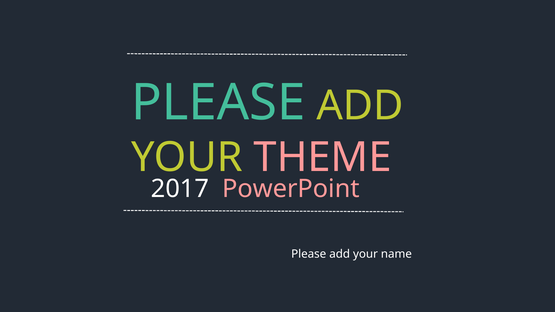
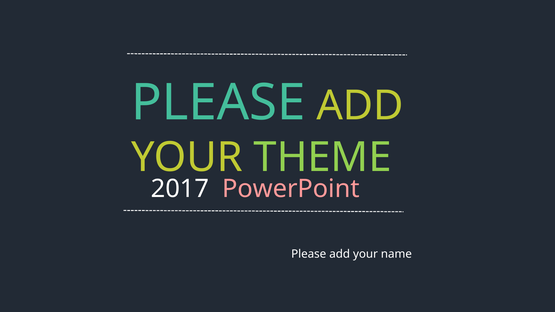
THEME colour: pink -> light green (323, 158)
